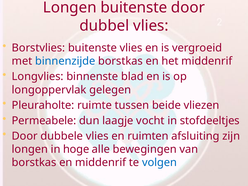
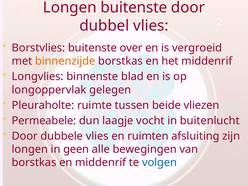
buitenste vlies: vlies -> over (131, 48)
binnenzijde colour: blue -> orange (65, 61)
stofdeeltjes: stofdeeltjes -> buitenlucht (210, 121)
hoge: hoge -> geen (76, 149)
